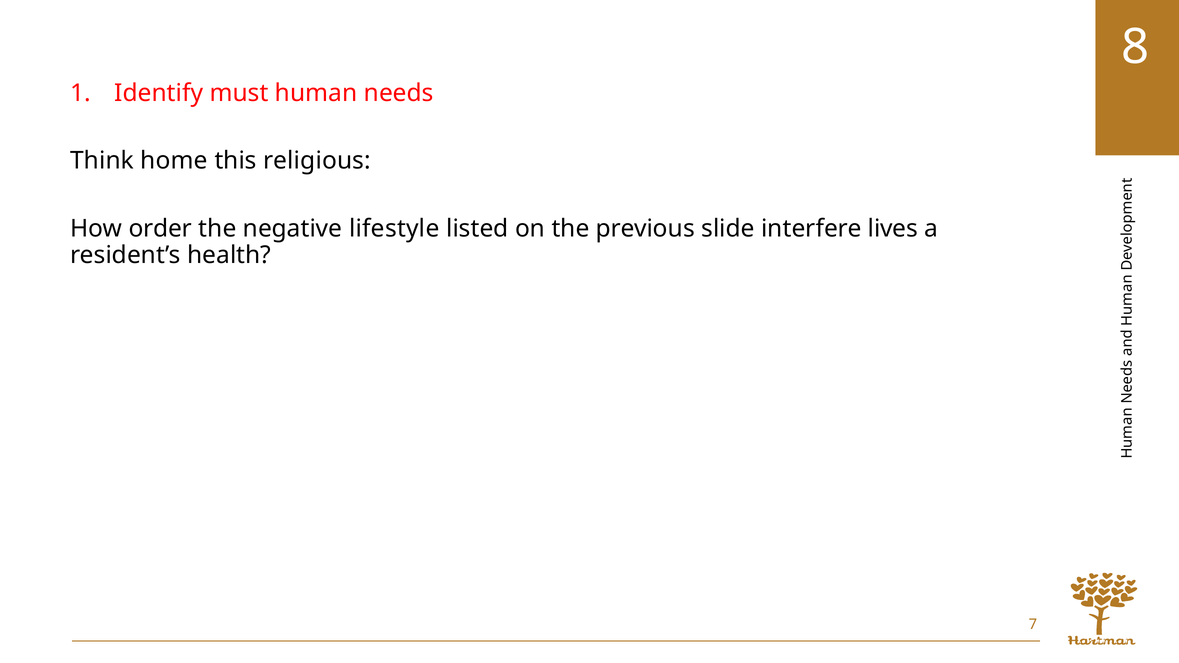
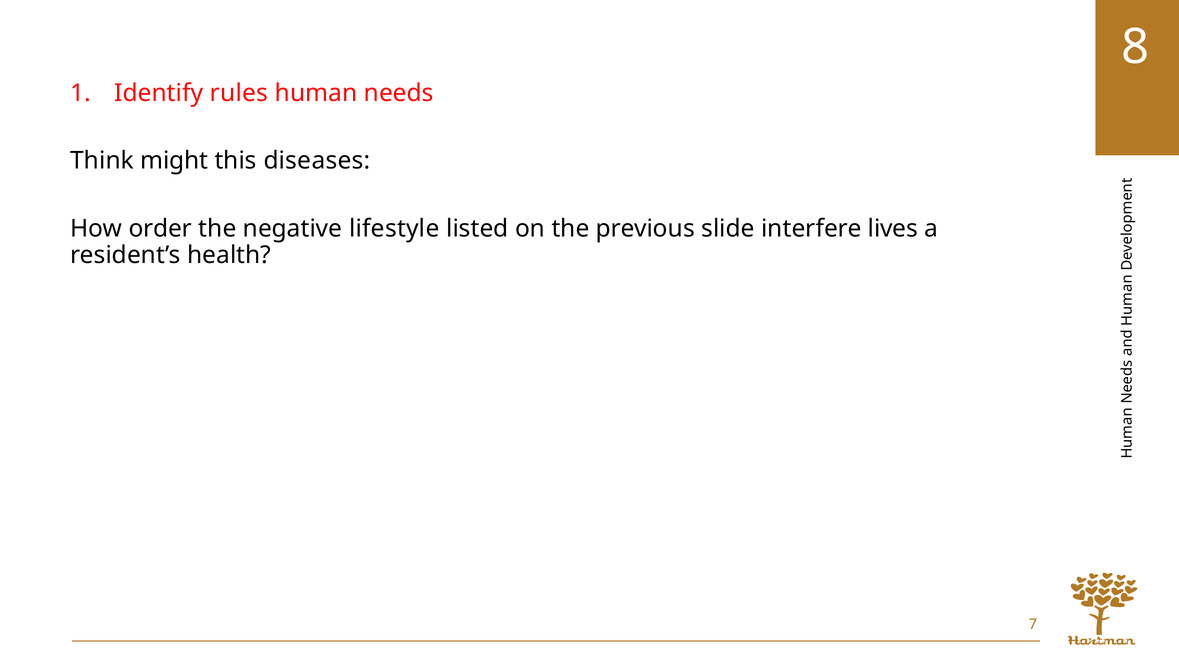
must: must -> rules (239, 93)
home: home -> might (174, 161)
religious: religious -> diseases (317, 161)
